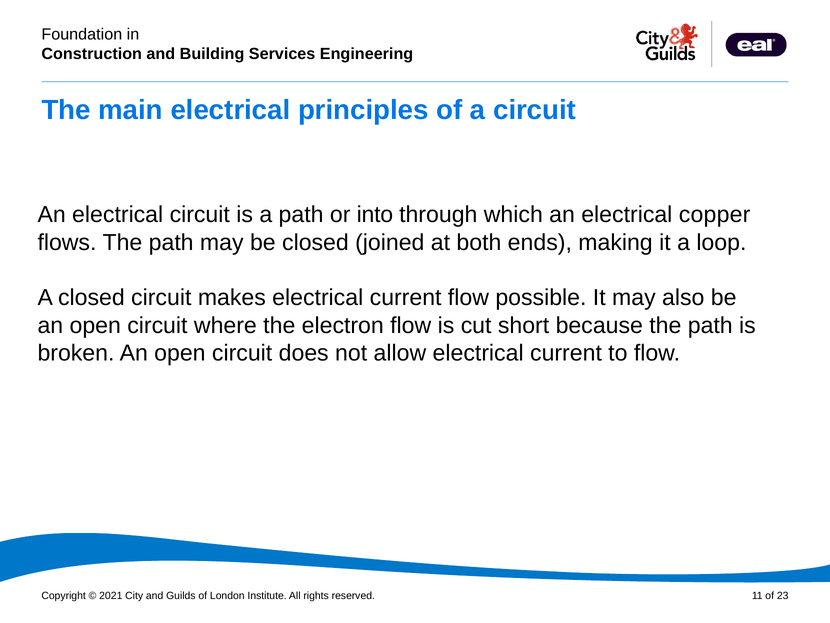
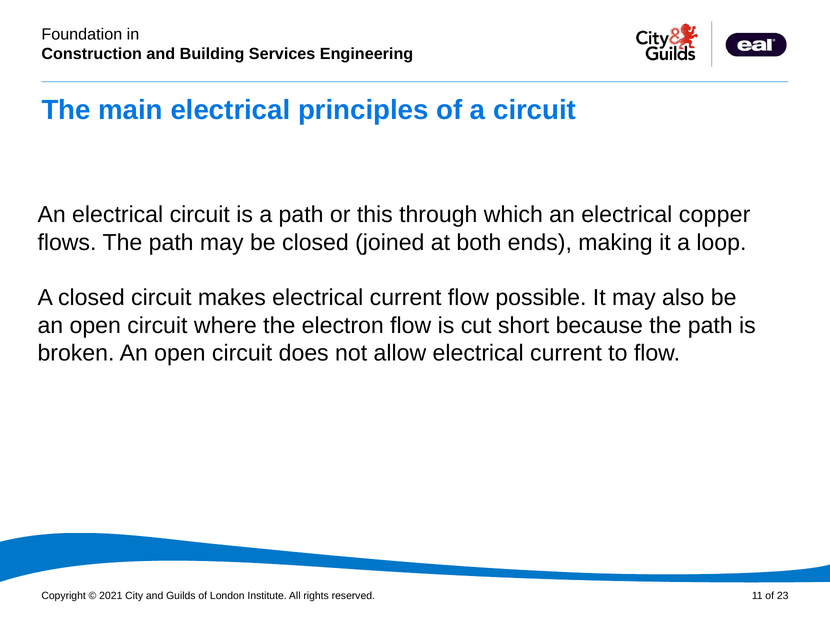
into: into -> this (375, 215)
